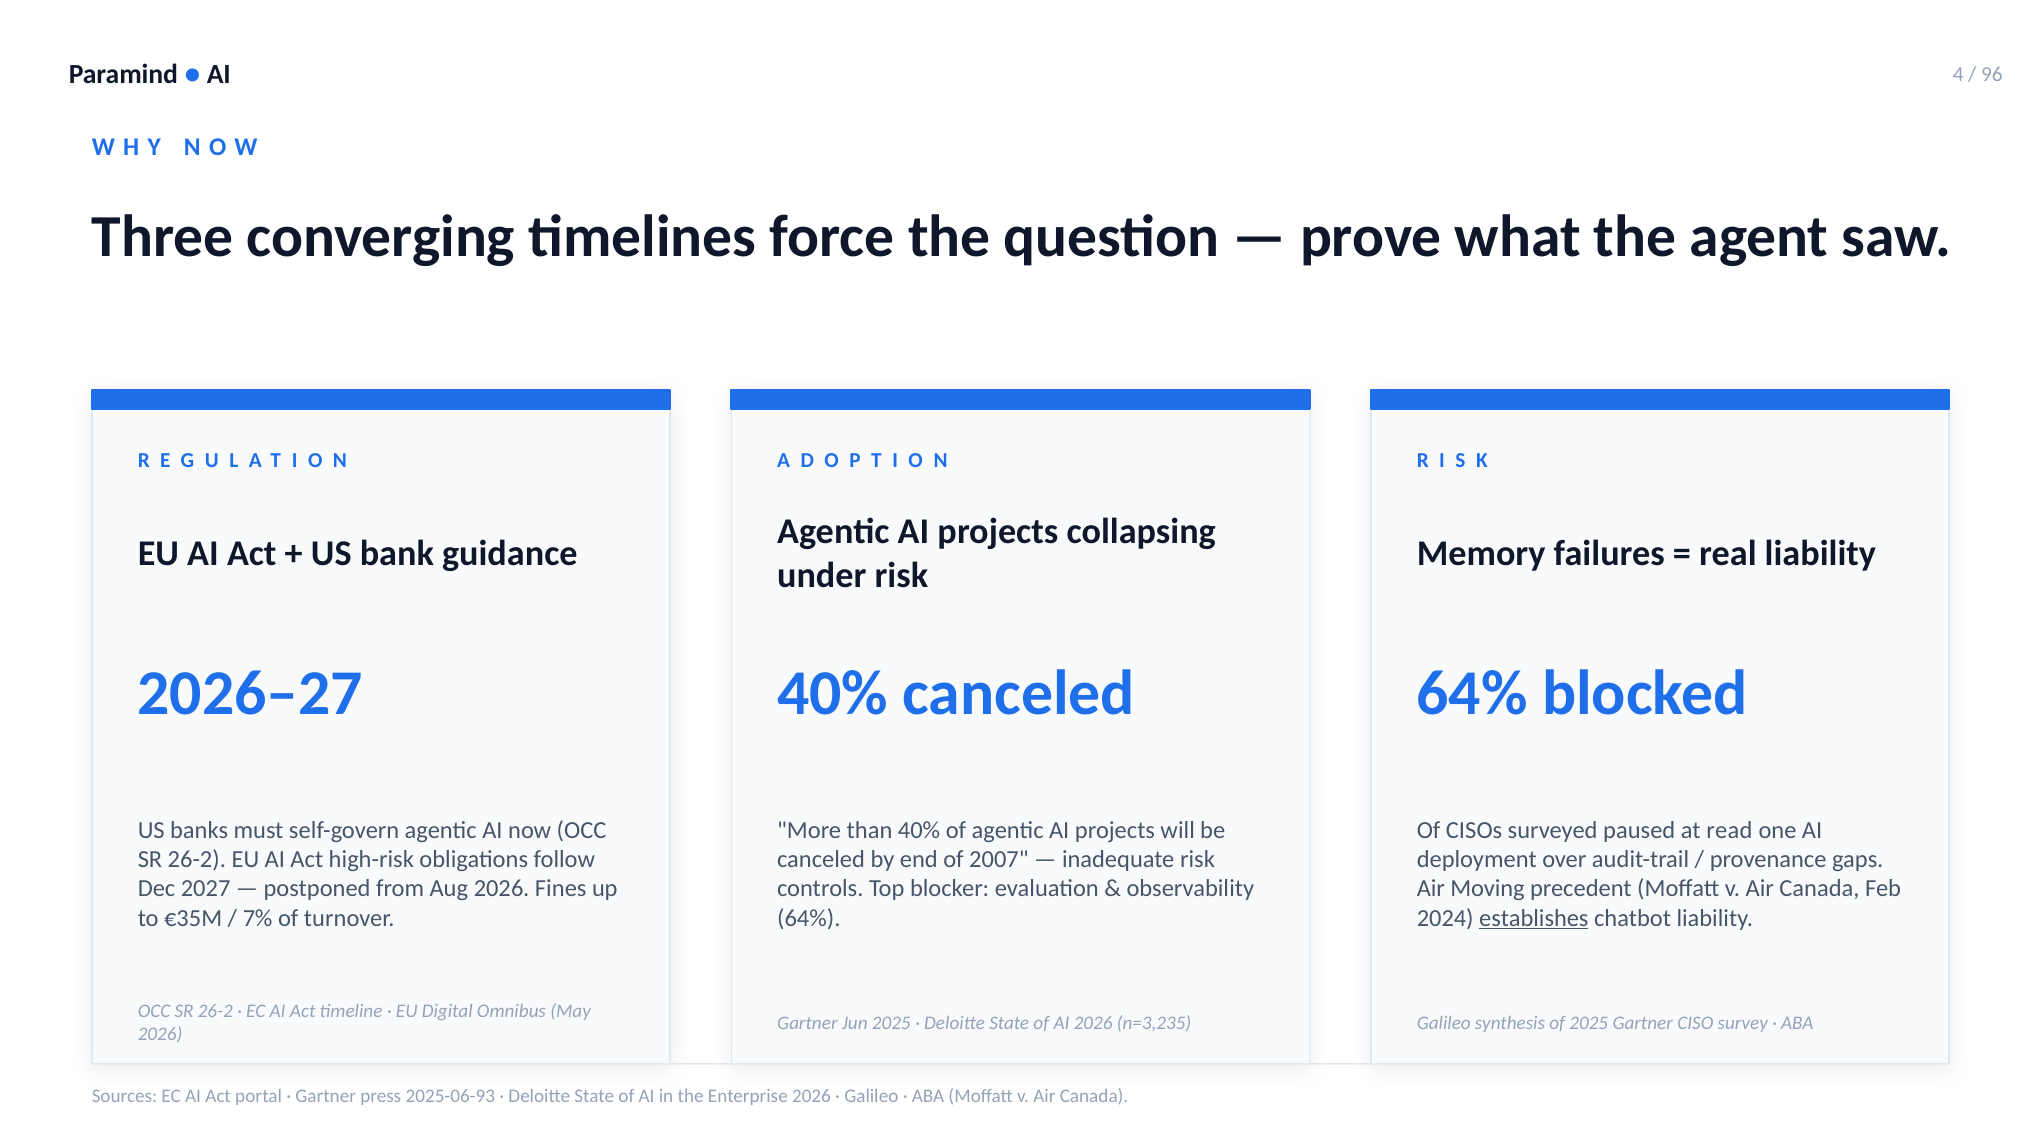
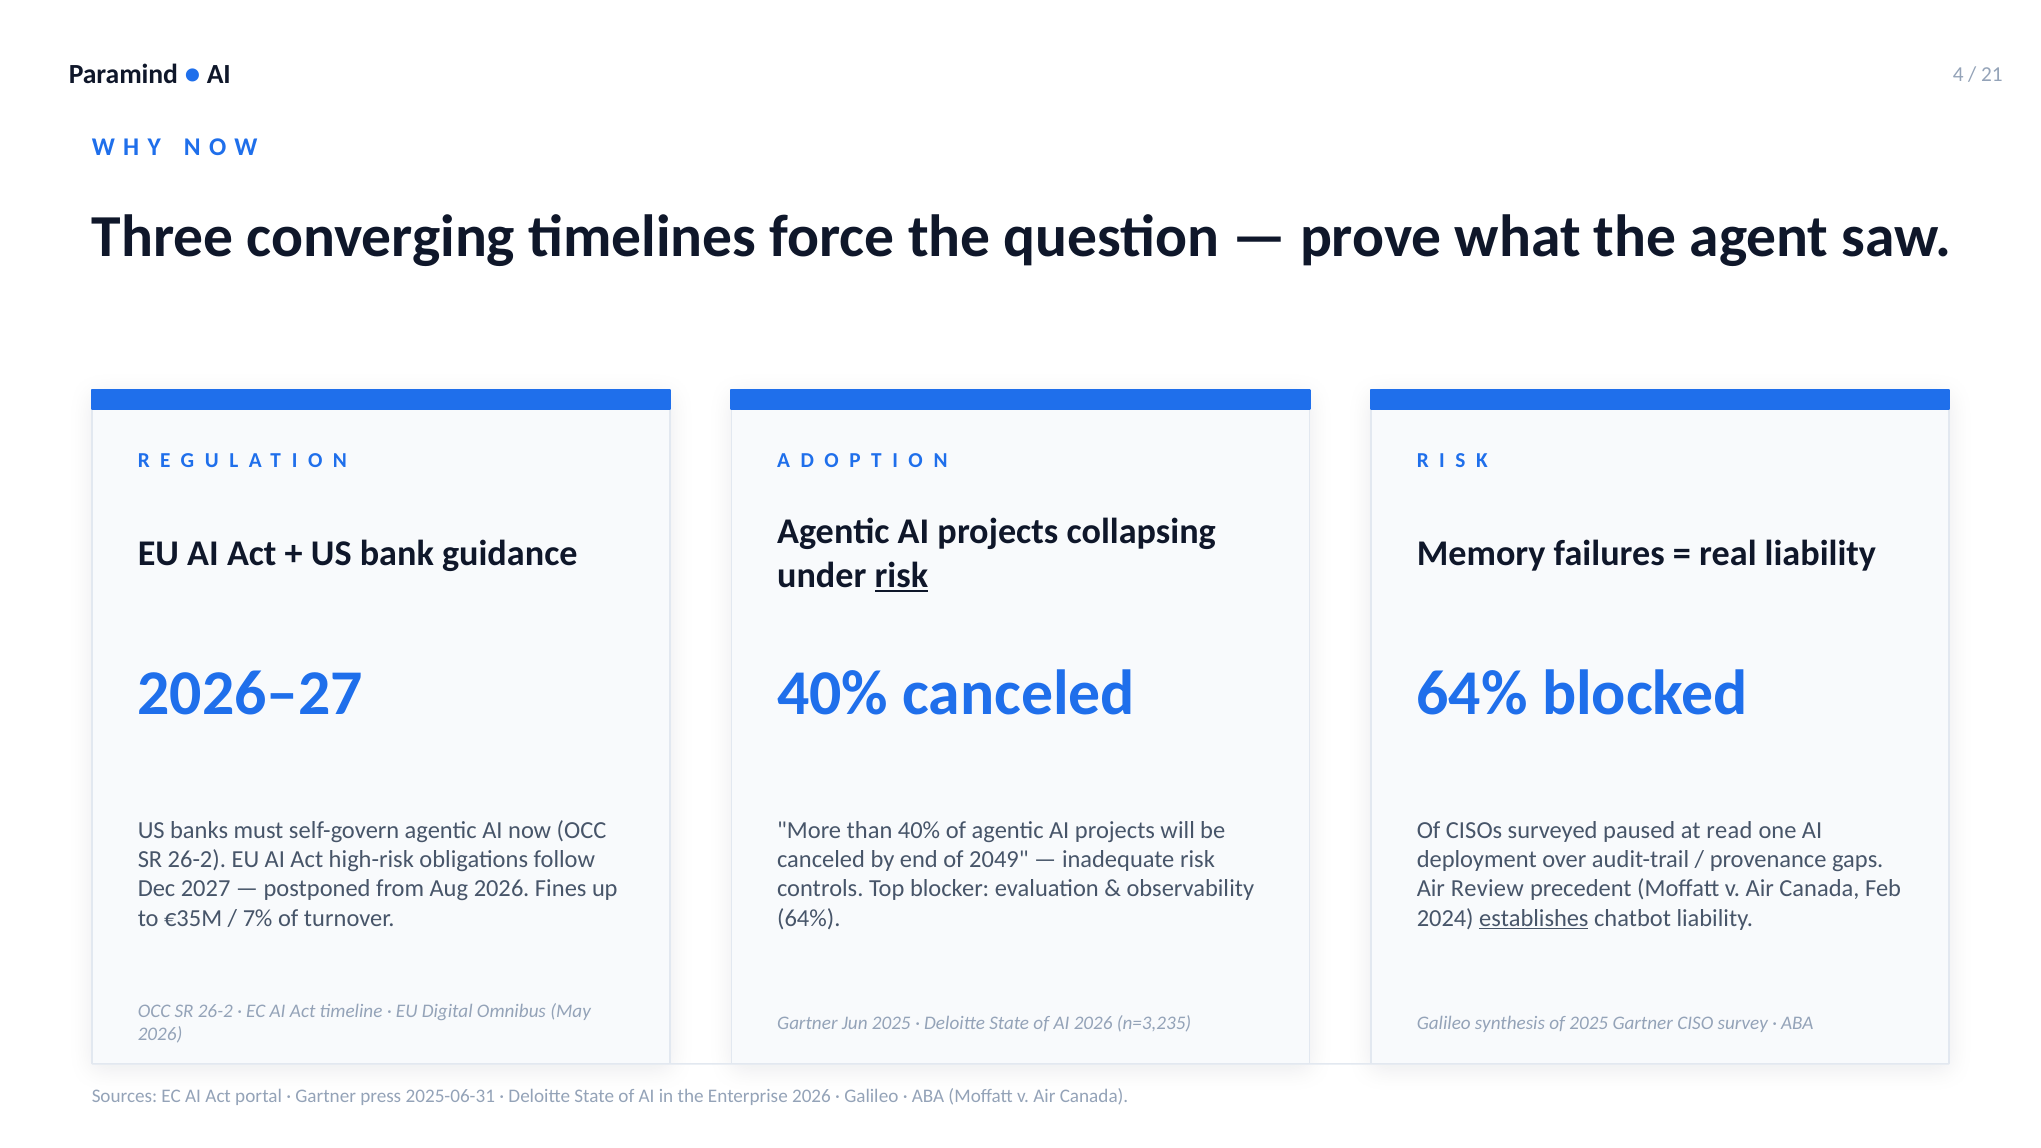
96: 96 -> 21 (1992, 74)
risk underline: none -> present (901, 575)
2007: 2007 -> 2049 (999, 860)
Moving: Moving -> Review (1487, 889)
2025-06-93: 2025-06-93 -> 2025-06-31 (450, 1096)
